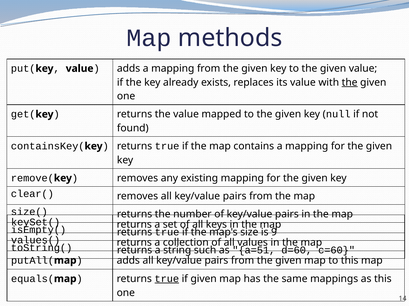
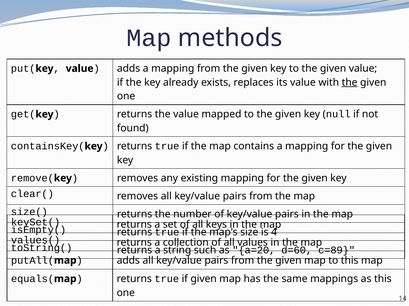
9: 9 -> 4 (274, 233)
a=51: a=51 -> a=20 (254, 251)
c=60: c=60 -> c=89 (337, 251)
true underline: present -> none (167, 279)
